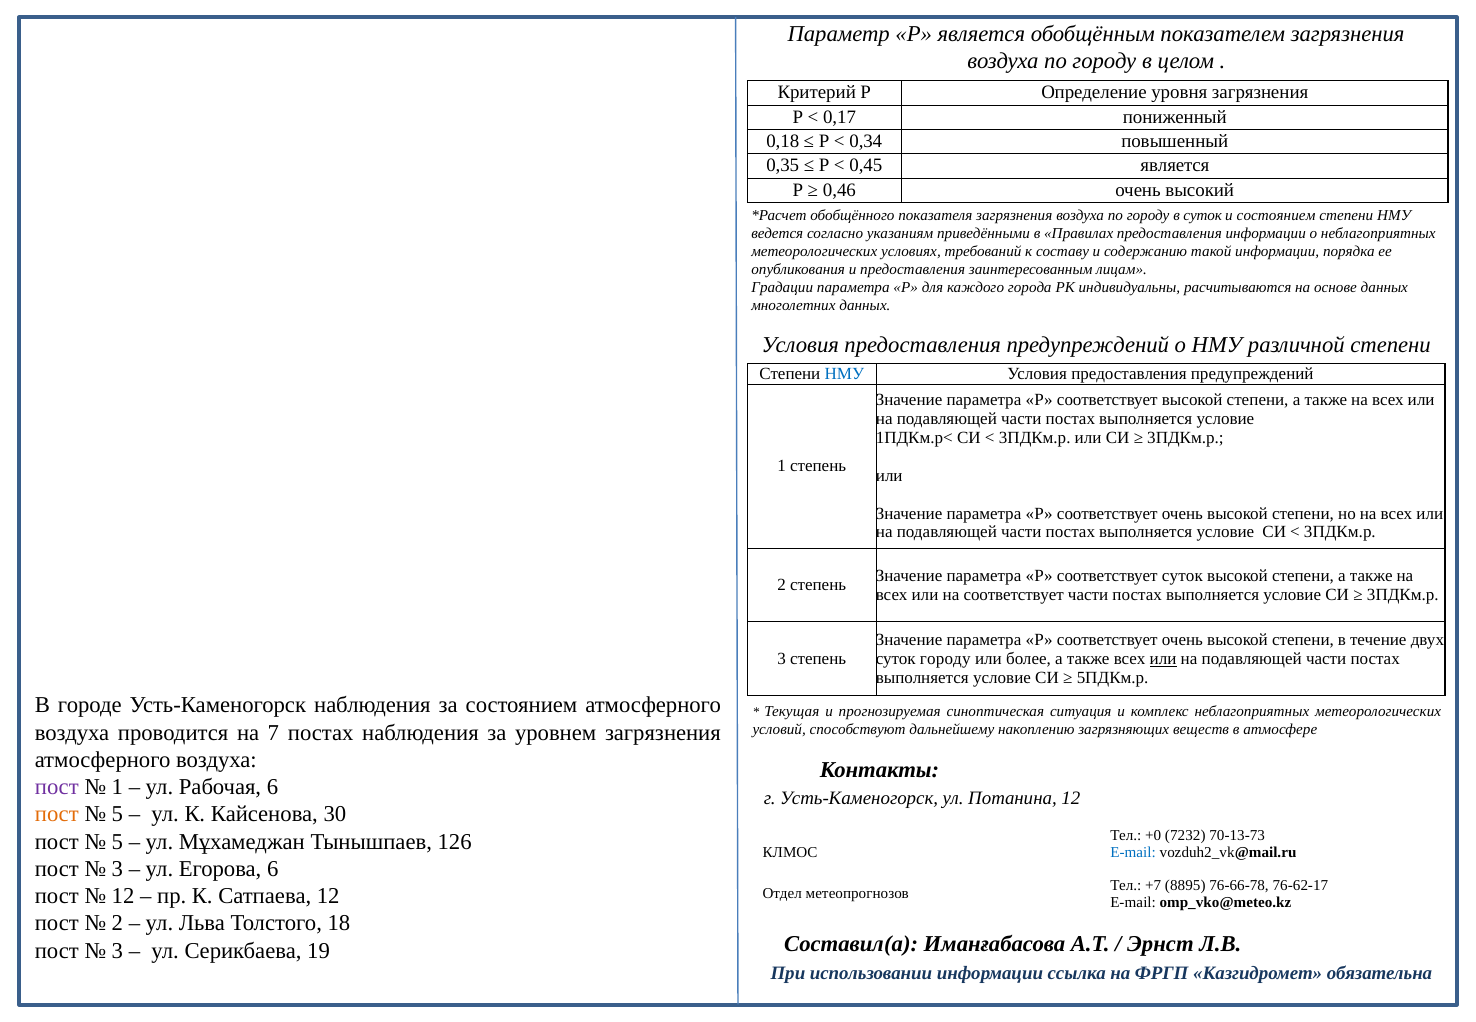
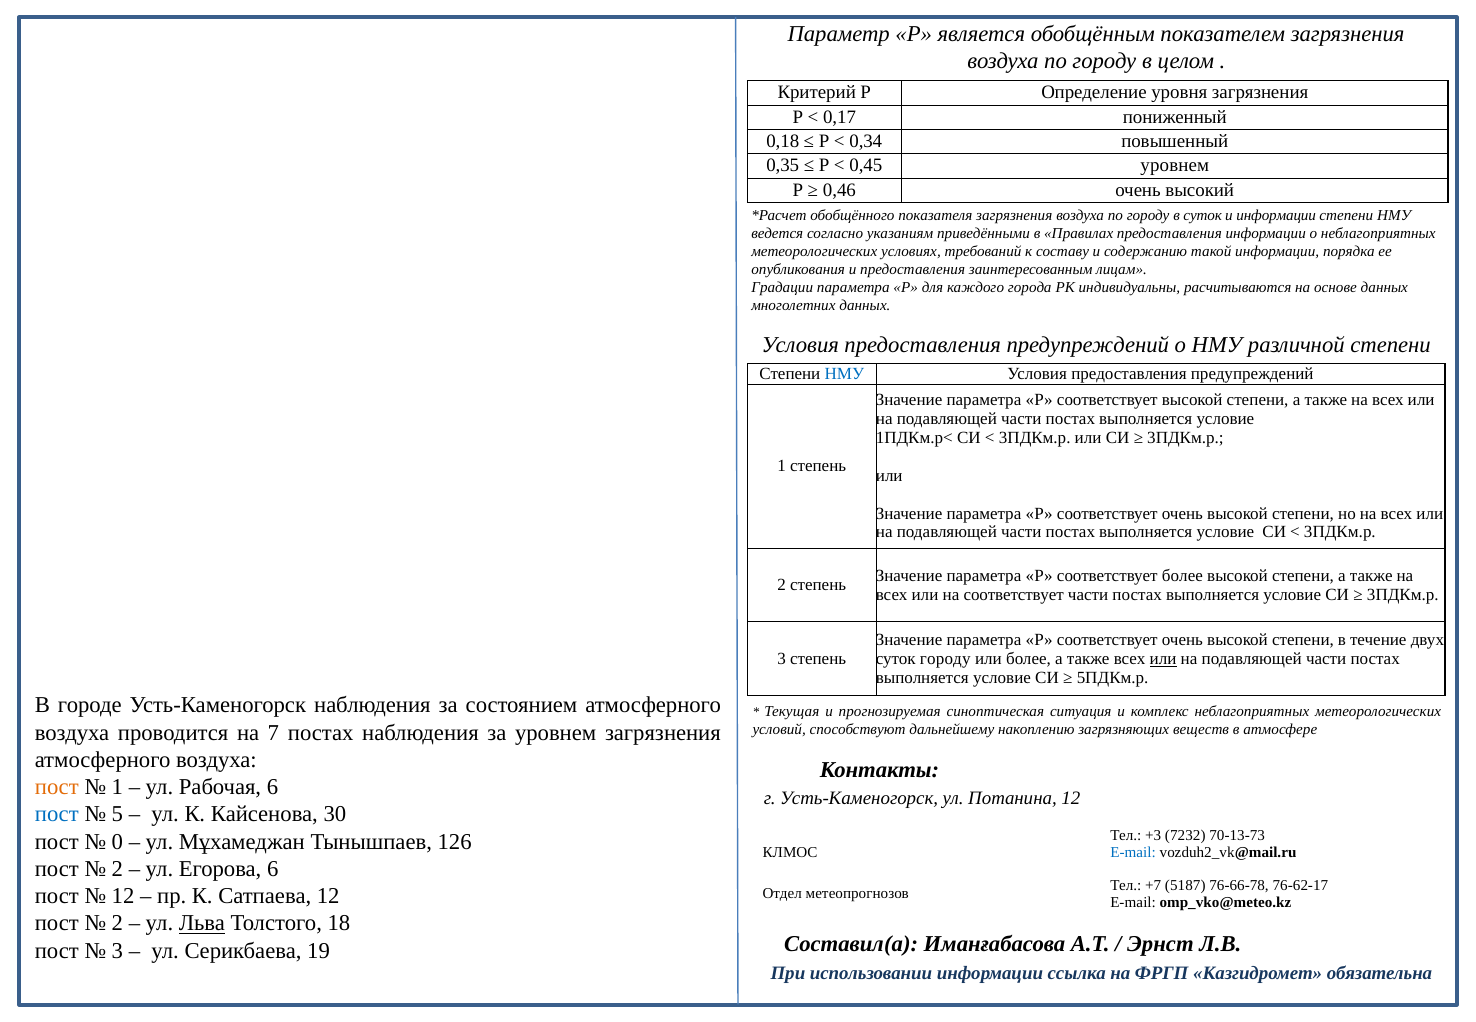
0,45 является: является -> уровнем (1175, 166)
и состоянием: состоянием -> информации (1276, 215)
соответствует суток: суток -> более (1182, 576)
пост colour: purple -> orange (57, 787)
пост colour: orange -> blue (57, 814)
+0: +0 -> +3 (1153, 835)
5: 5 -> 0 (117, 842)
3: 3 -> 2 (117, 869)
8895: 8895 -> 5187 (1185, 885)
Льва underline: none -> present (202, 923)
